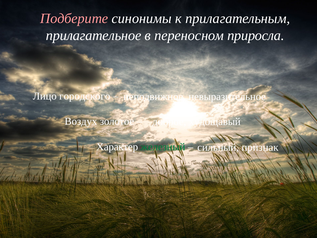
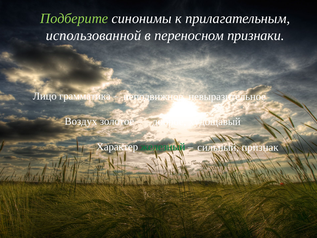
Подберите colour: pink -> light green (74, 18)
прилагательное: прилагательное -> использованной (94, 35)
приросла: приросла -> признаки (256, 35)
городского: городского -> грамматика (85, 96)
